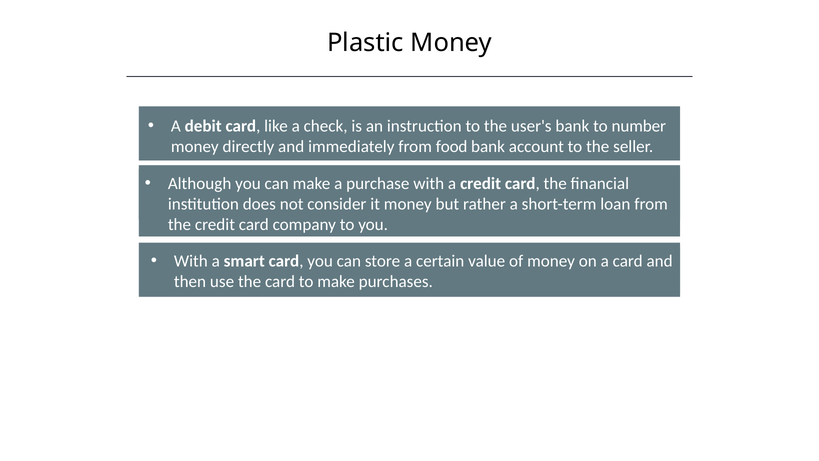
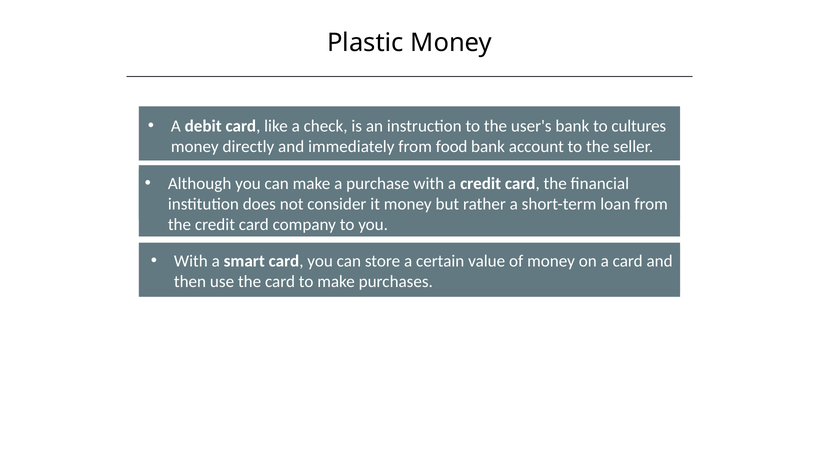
number: number -> cultures (639, 126)
